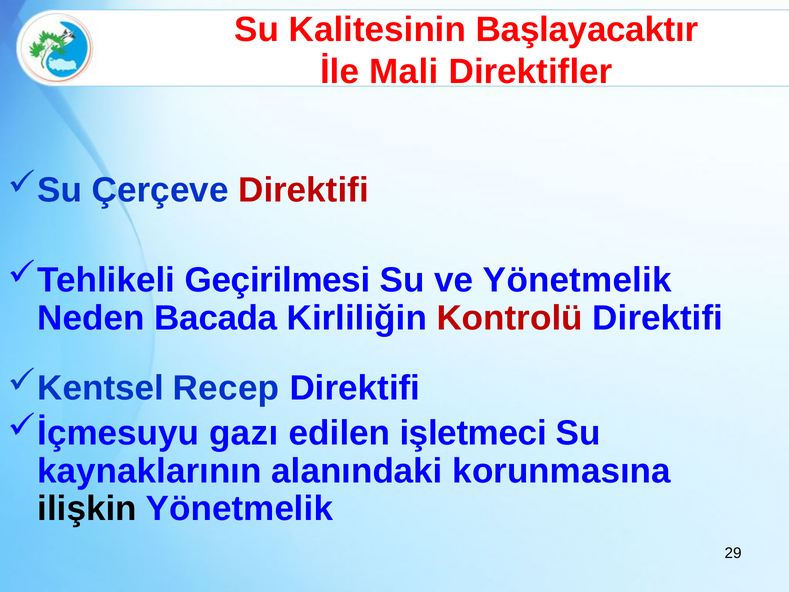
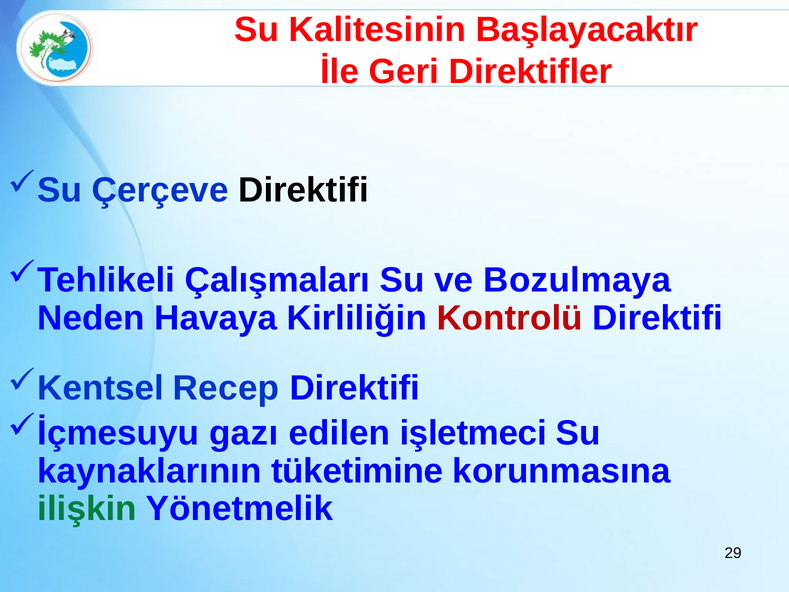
Mali: Mali -> Geri (404, 72)
Direktifi colour: red -> black (303, 190)
Geçirilmesi: Geçirilmesi -> Çalışmaları (278, 280)
ve Yönetmelik: Yönetmelik -> Bozulmaya (577, 280)
Bacada: Bacada -> Havaya (216, 318)
alanındaki: alanındaki -> tüketimine (357, 471)
ilişkin colour: black -> green (87, 509)
